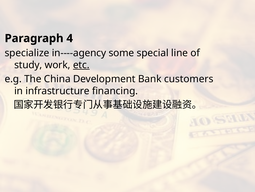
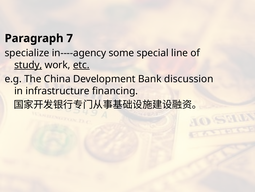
4: 4 -> 7 (70, 38)
study underline: none -> present (28, 65)
customers: customers -> discussion (189, 79)
